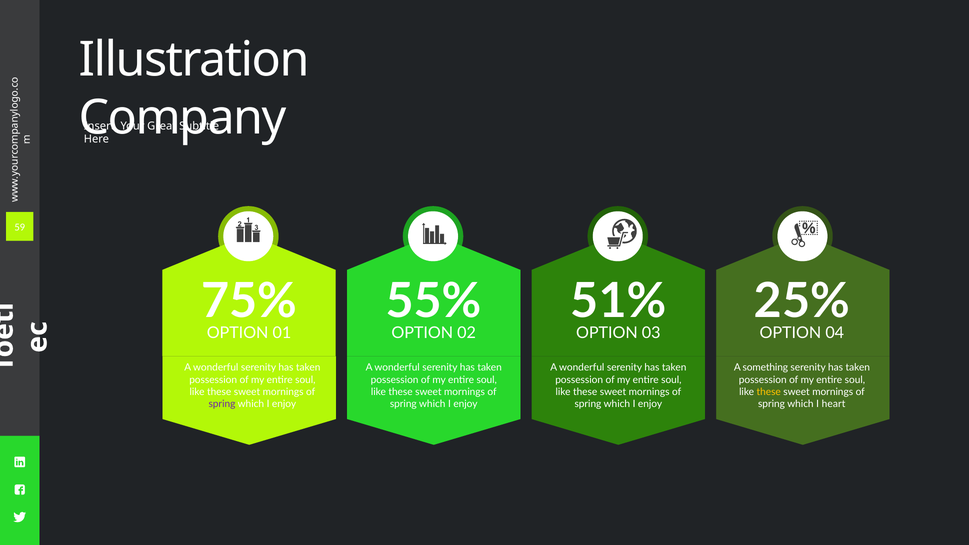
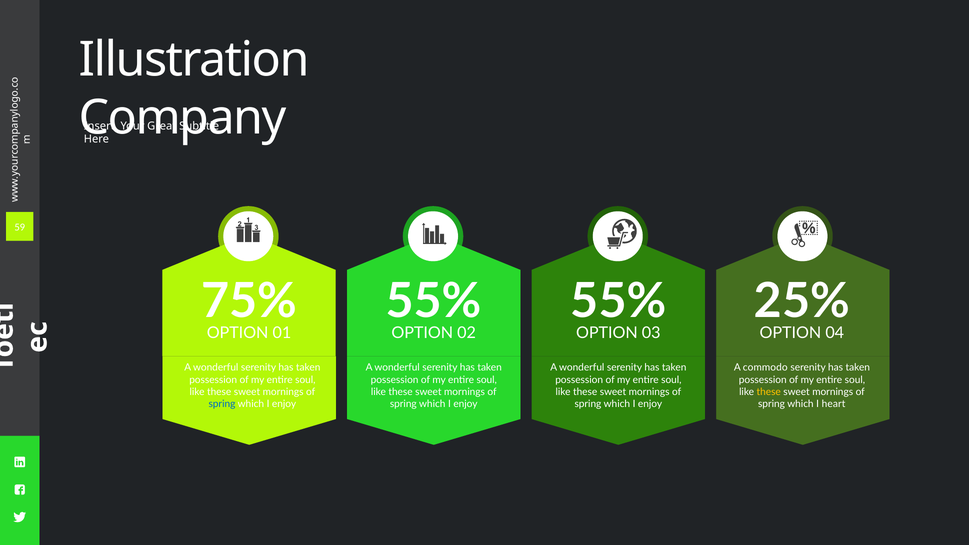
51%: 51% -> 55% (618, 301)
something: something -> commodo (765, 368)
spring colour: purple -> blue (222, 404)
